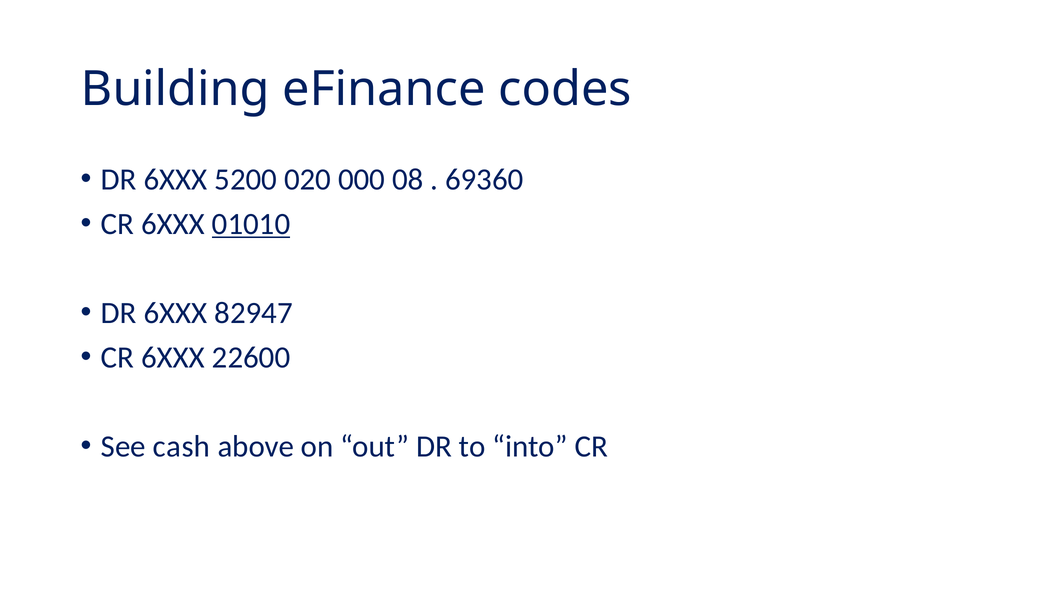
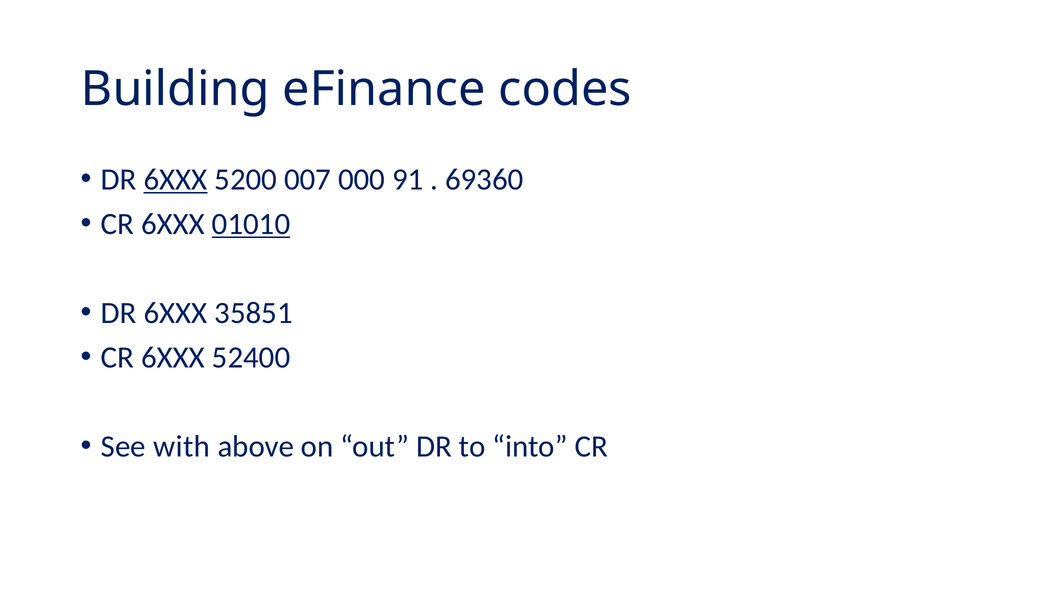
6XXX underline: none -> present (176, 180)
020: 020 -> 007 (308, 180)
08: 08 -> 91 (408, 180)
82947: 82947 -> 35851 (254, 313)
22600: 22600 -> 52400 (251, 358)
cash: cash -> with (182, 447)
